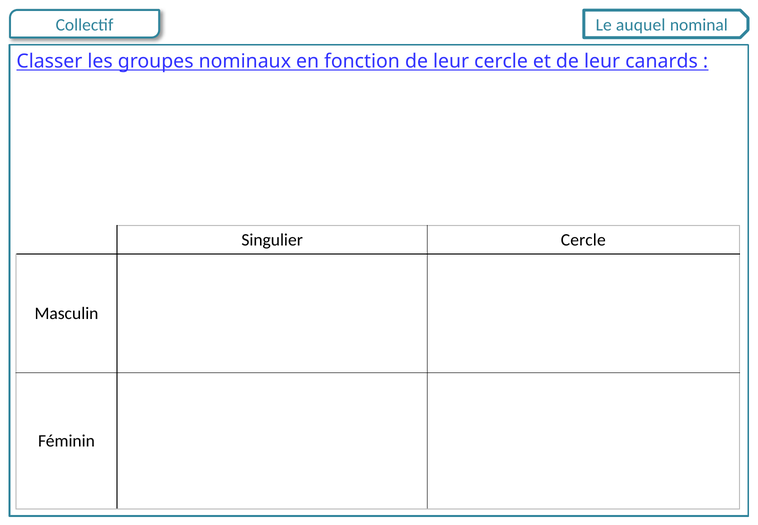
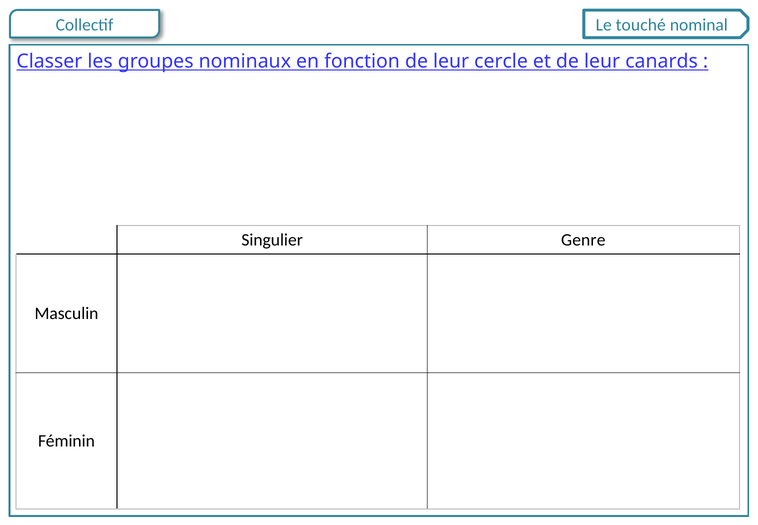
auquel: auquel -> touché (641, 25)
Singulier Cercle: Cercle -> Genre (583, 240)
